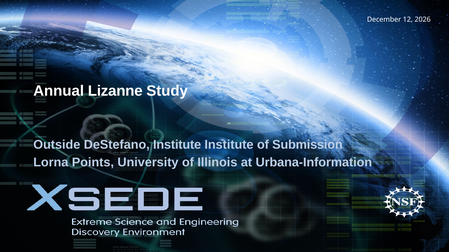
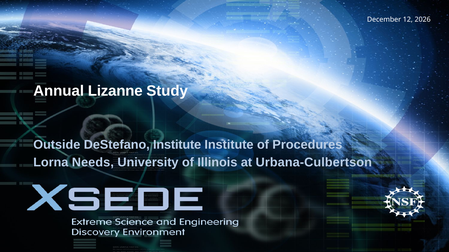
Submission: Submission -> Procedures (307, 145)
Points: Points -> Needs (93, 163)
Urbana-Information: Urbana-Information -> Urbana-Culbertson (314, 163)
